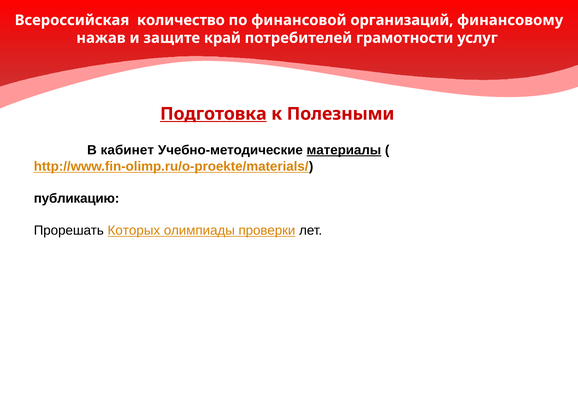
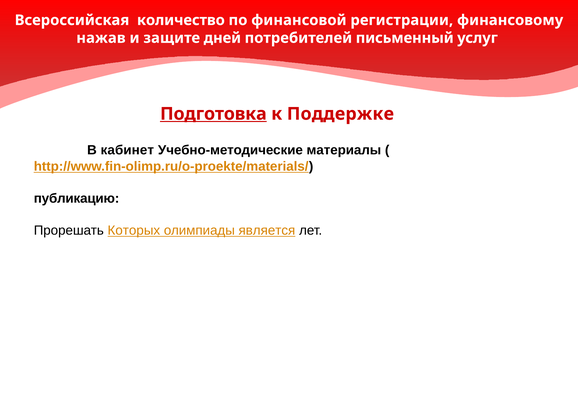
организаций: организаций -> регистрации (402, 20)
край: край -> дней (222, 38)
грамотности: грамотности -> письменный (405, 38)
Полезными: Полезными -> Поддержке (340, 114)
материалы underline: present -> none (344, 150)
проверки: проверки -> является (267, 230)
